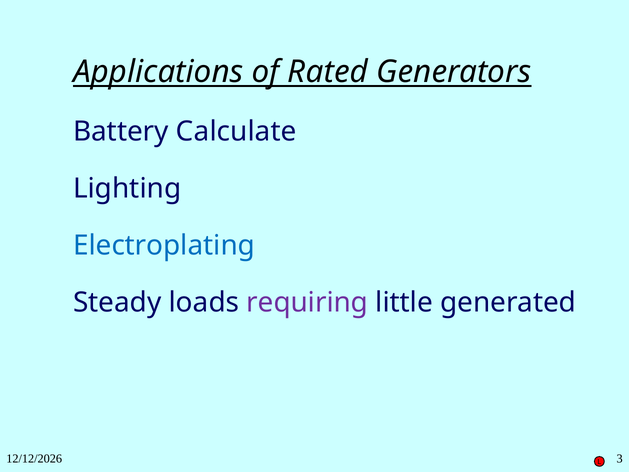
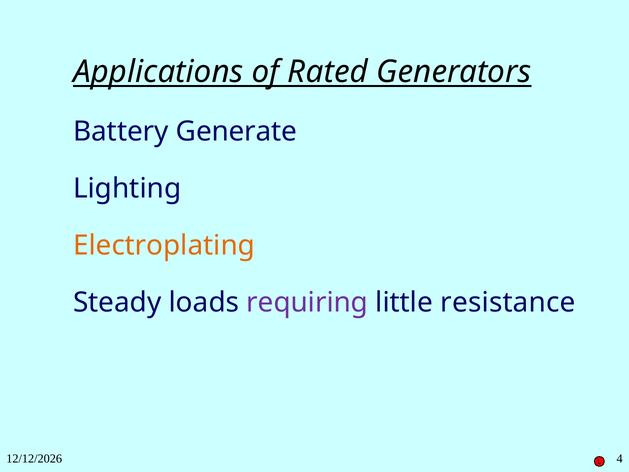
Calculate: Calculate -> Generate (236, 131)
Electroplating colour: blue -> orange (164, 245)
generated: generated -> resistance (508, 302)
3: 3 -> 4 (620, 458)
